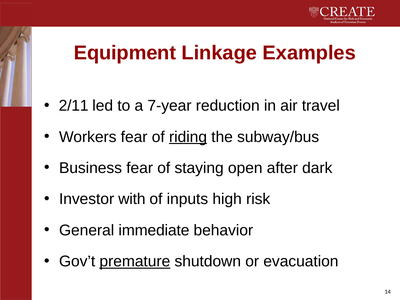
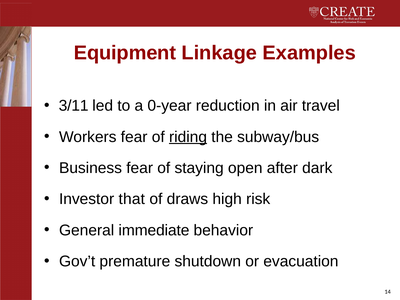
2/11: 2/11 -> 3/11 (74, 106)
7-year: 7-year -> 0-year (170, 106)
with: with -> that (132, 199)
inputs: inputs -> draws (187, 199)
premature underline: present -> none (135, 261)
